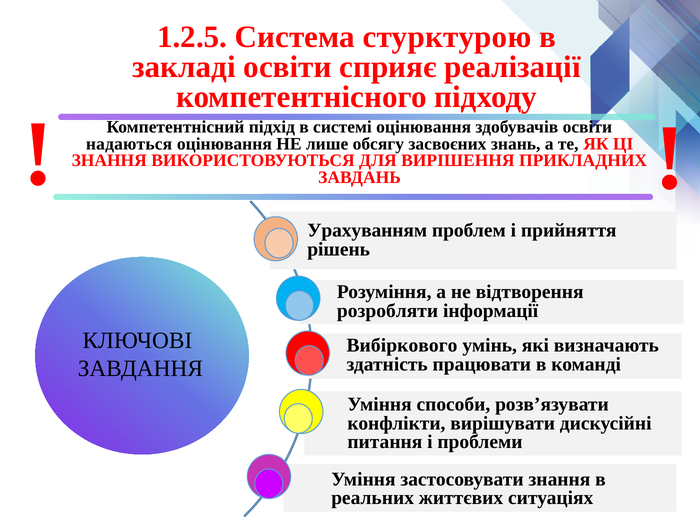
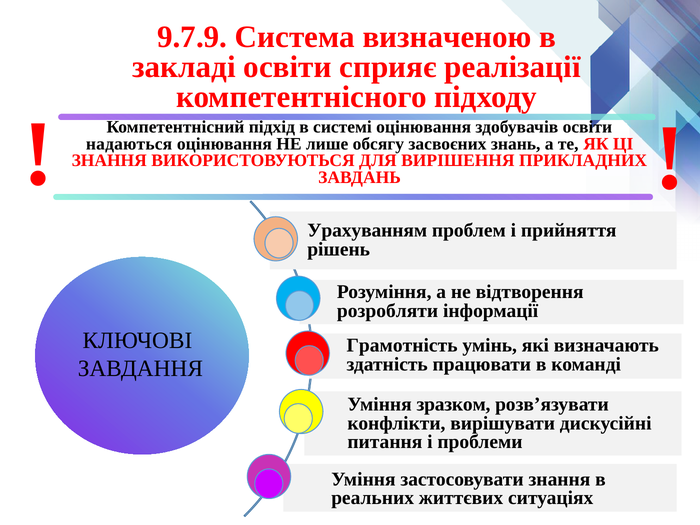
1.2.5: 1.2.5 -> 9.7.9 (192, 37)
стурктурою: стурктурою -> визначеною (447, 37)
Вибіркового: Вибіркового -> Грамотність (402, 346)
способи: способи -> зразком (453, 404)
